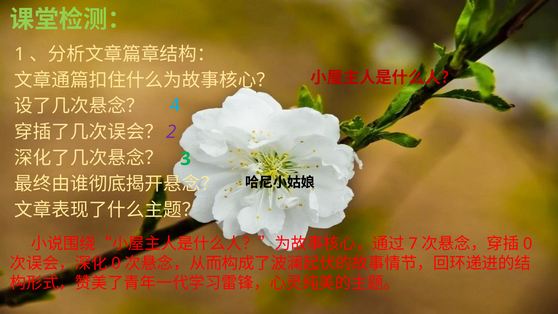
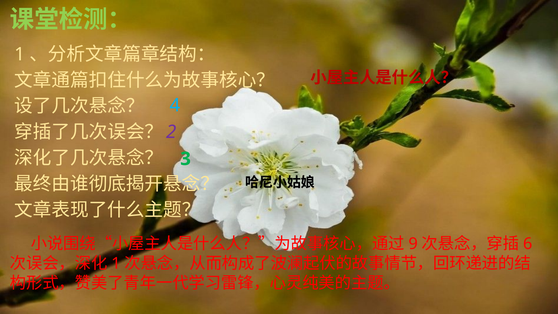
7: 7 -> 9 (413, 244)
0: 0 -> 6 (528, 244)
0: 0 -> 1 (116, 263)
